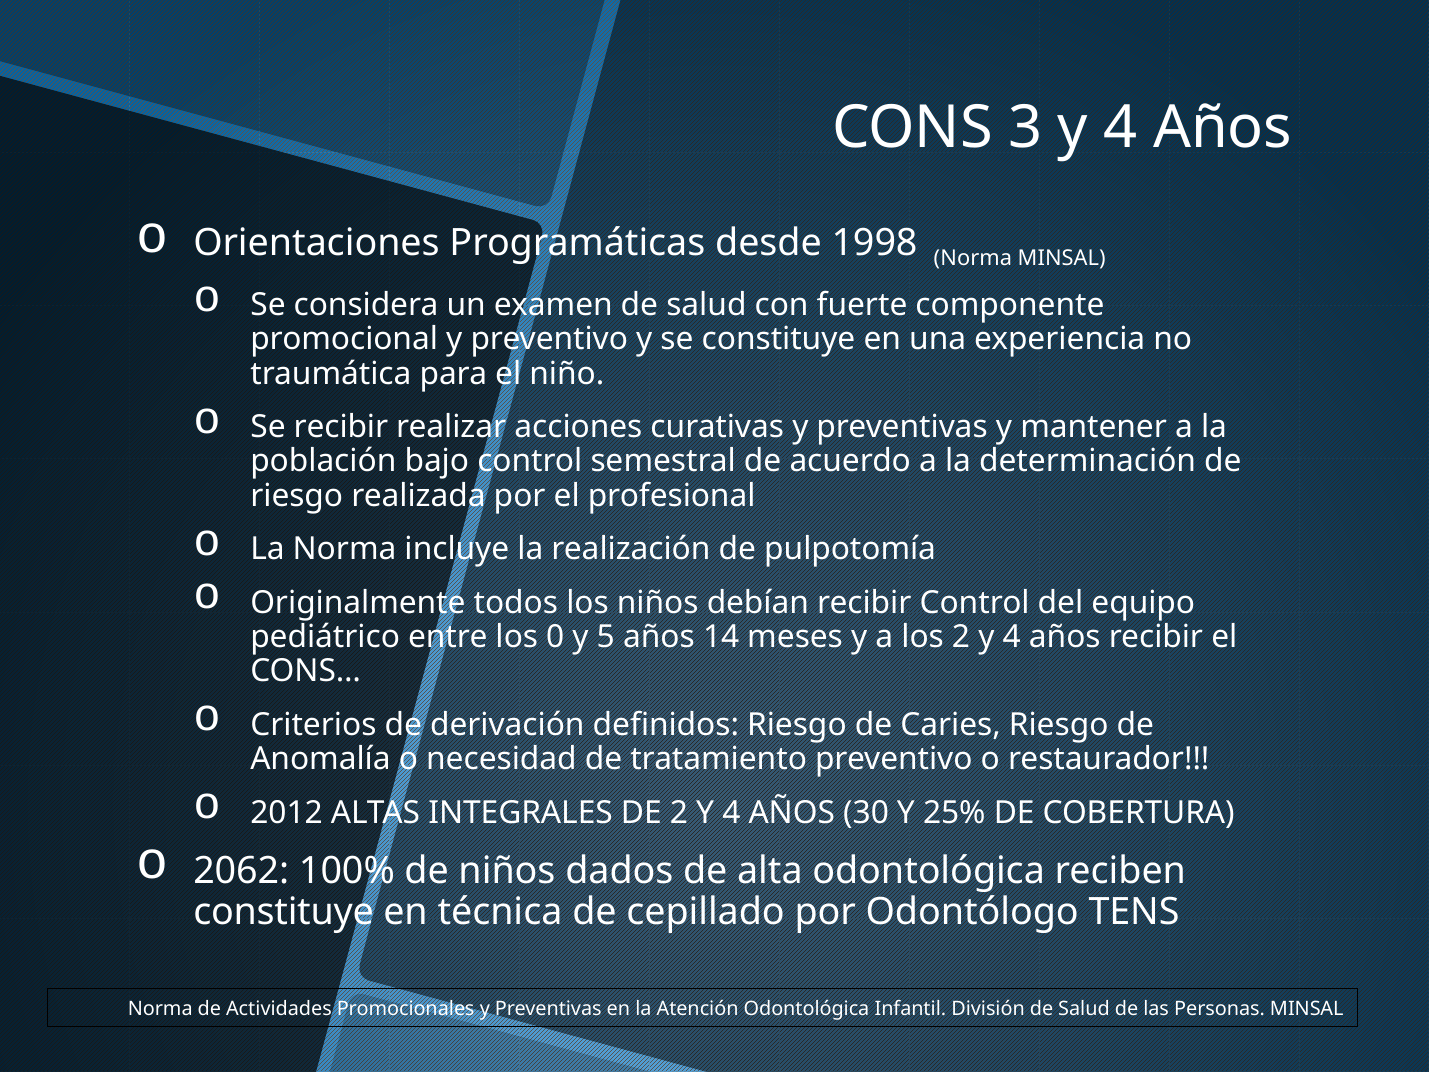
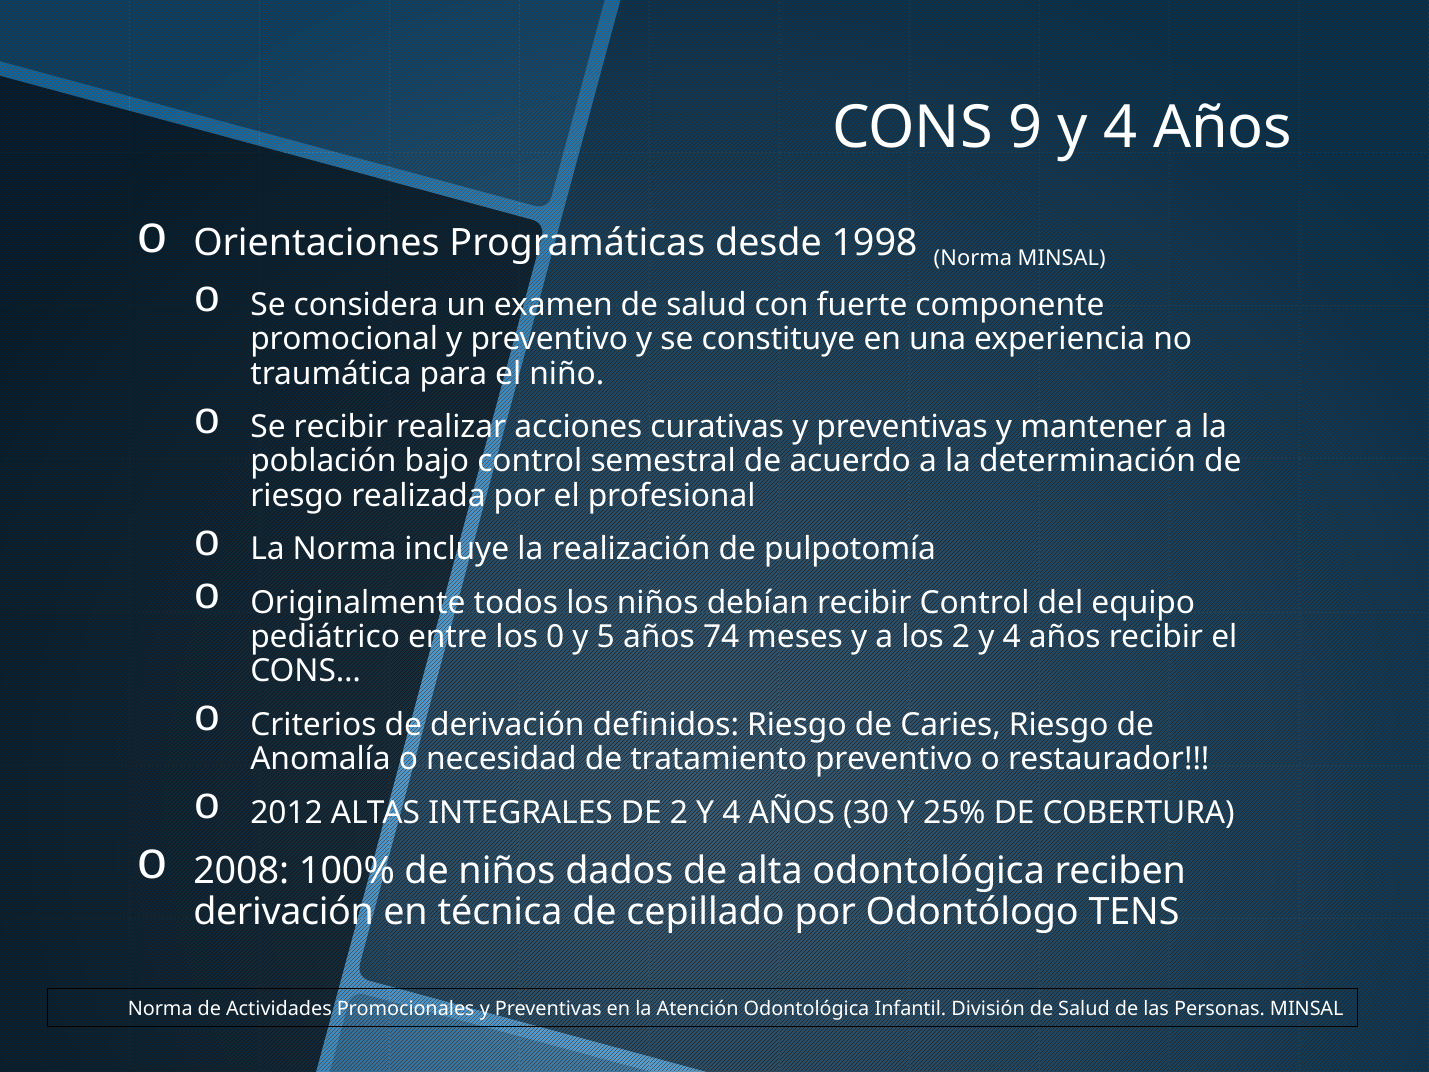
3: 3 -> 9 (1025, 128)
14: 14 -> 74 (721, 637)
2062: 2062 -> 2008 (241, 871)
constituye: constituye -> derivación (284, 912)
